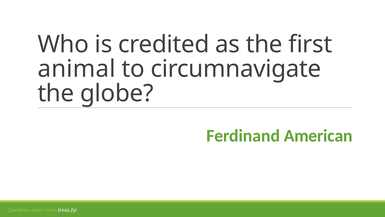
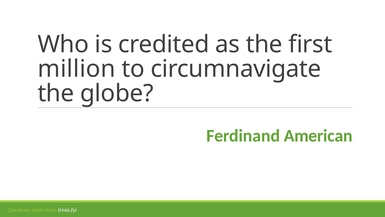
animal: animal -> million (77, 69)
